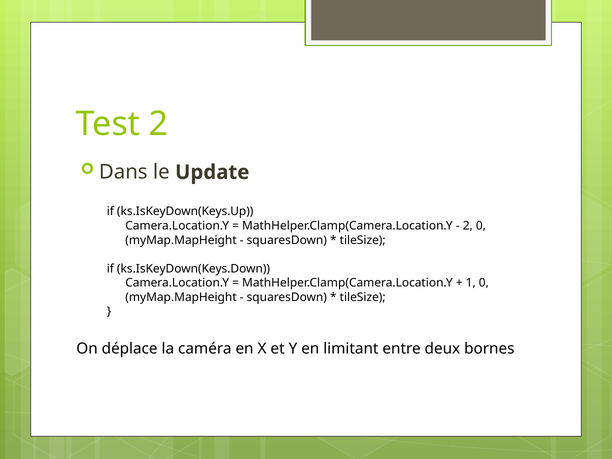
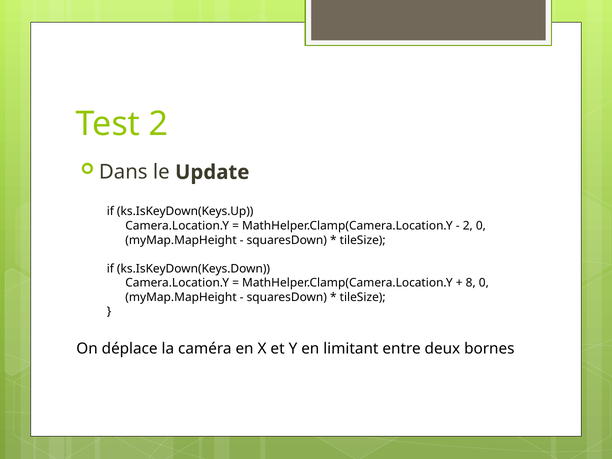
1: 1 -> 8 (471, 283)
